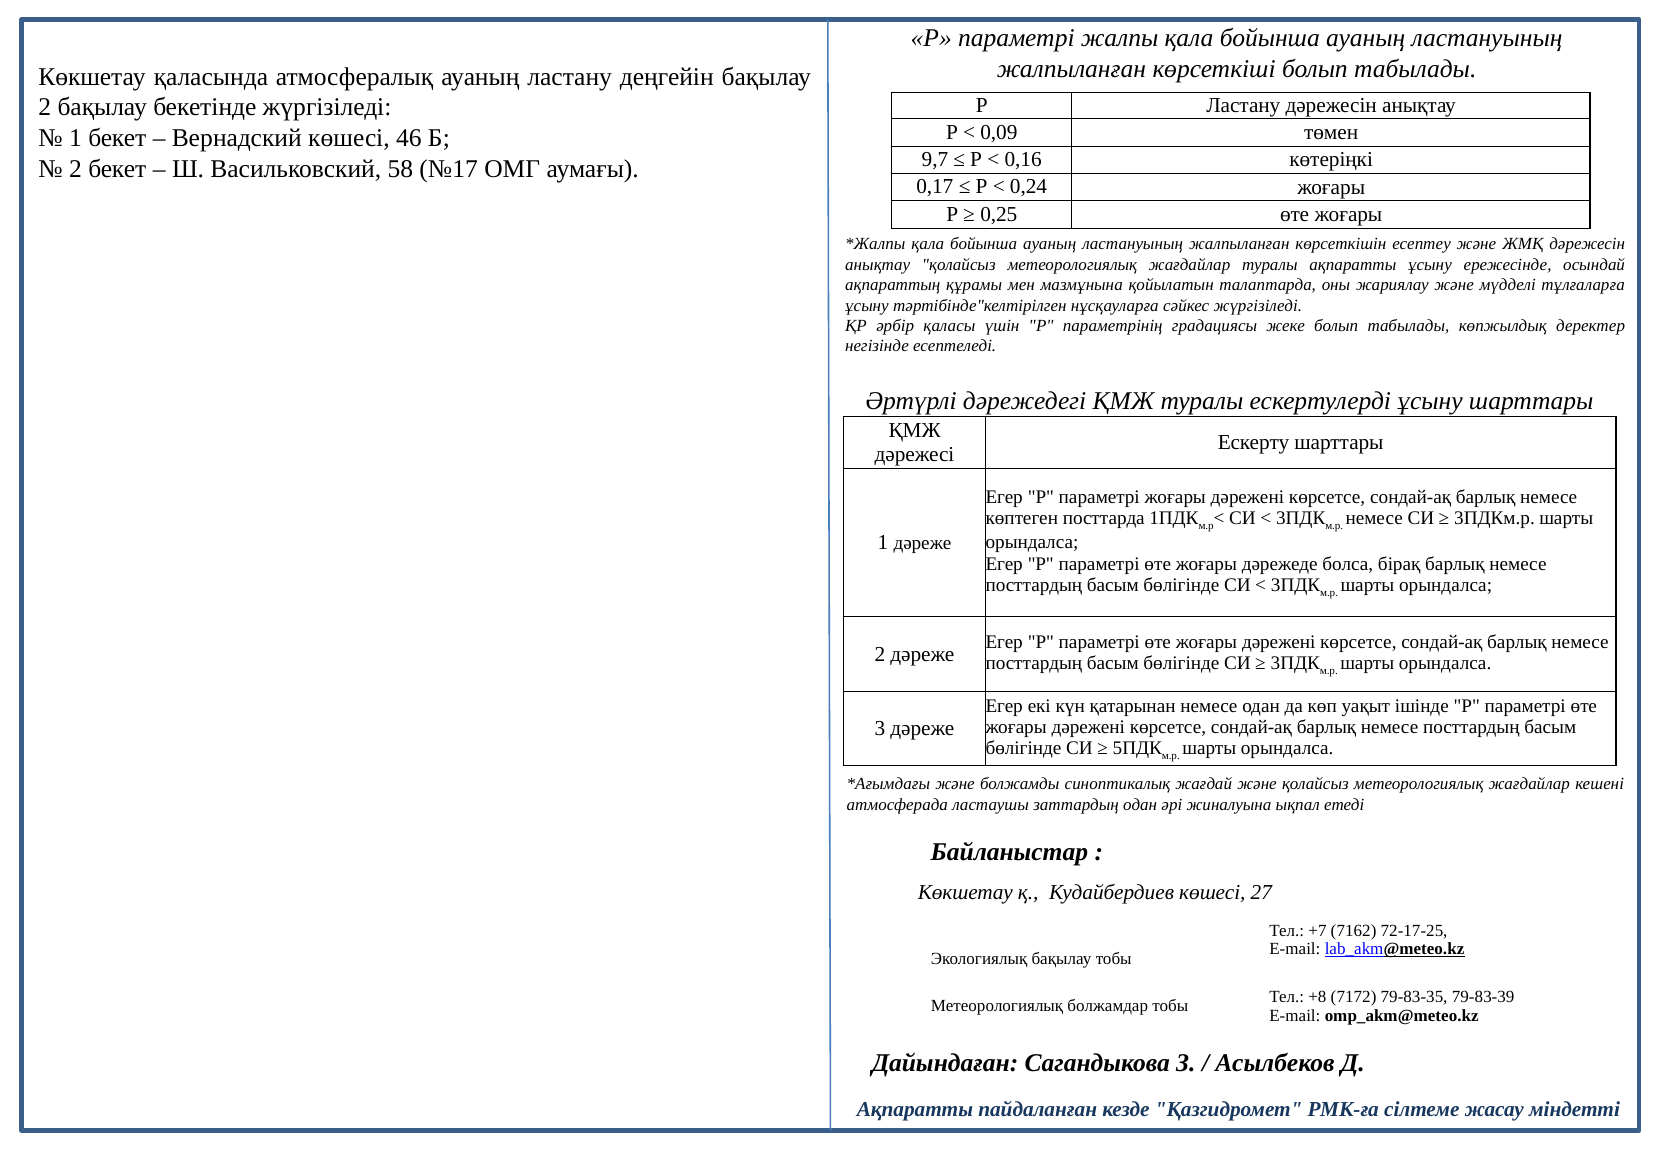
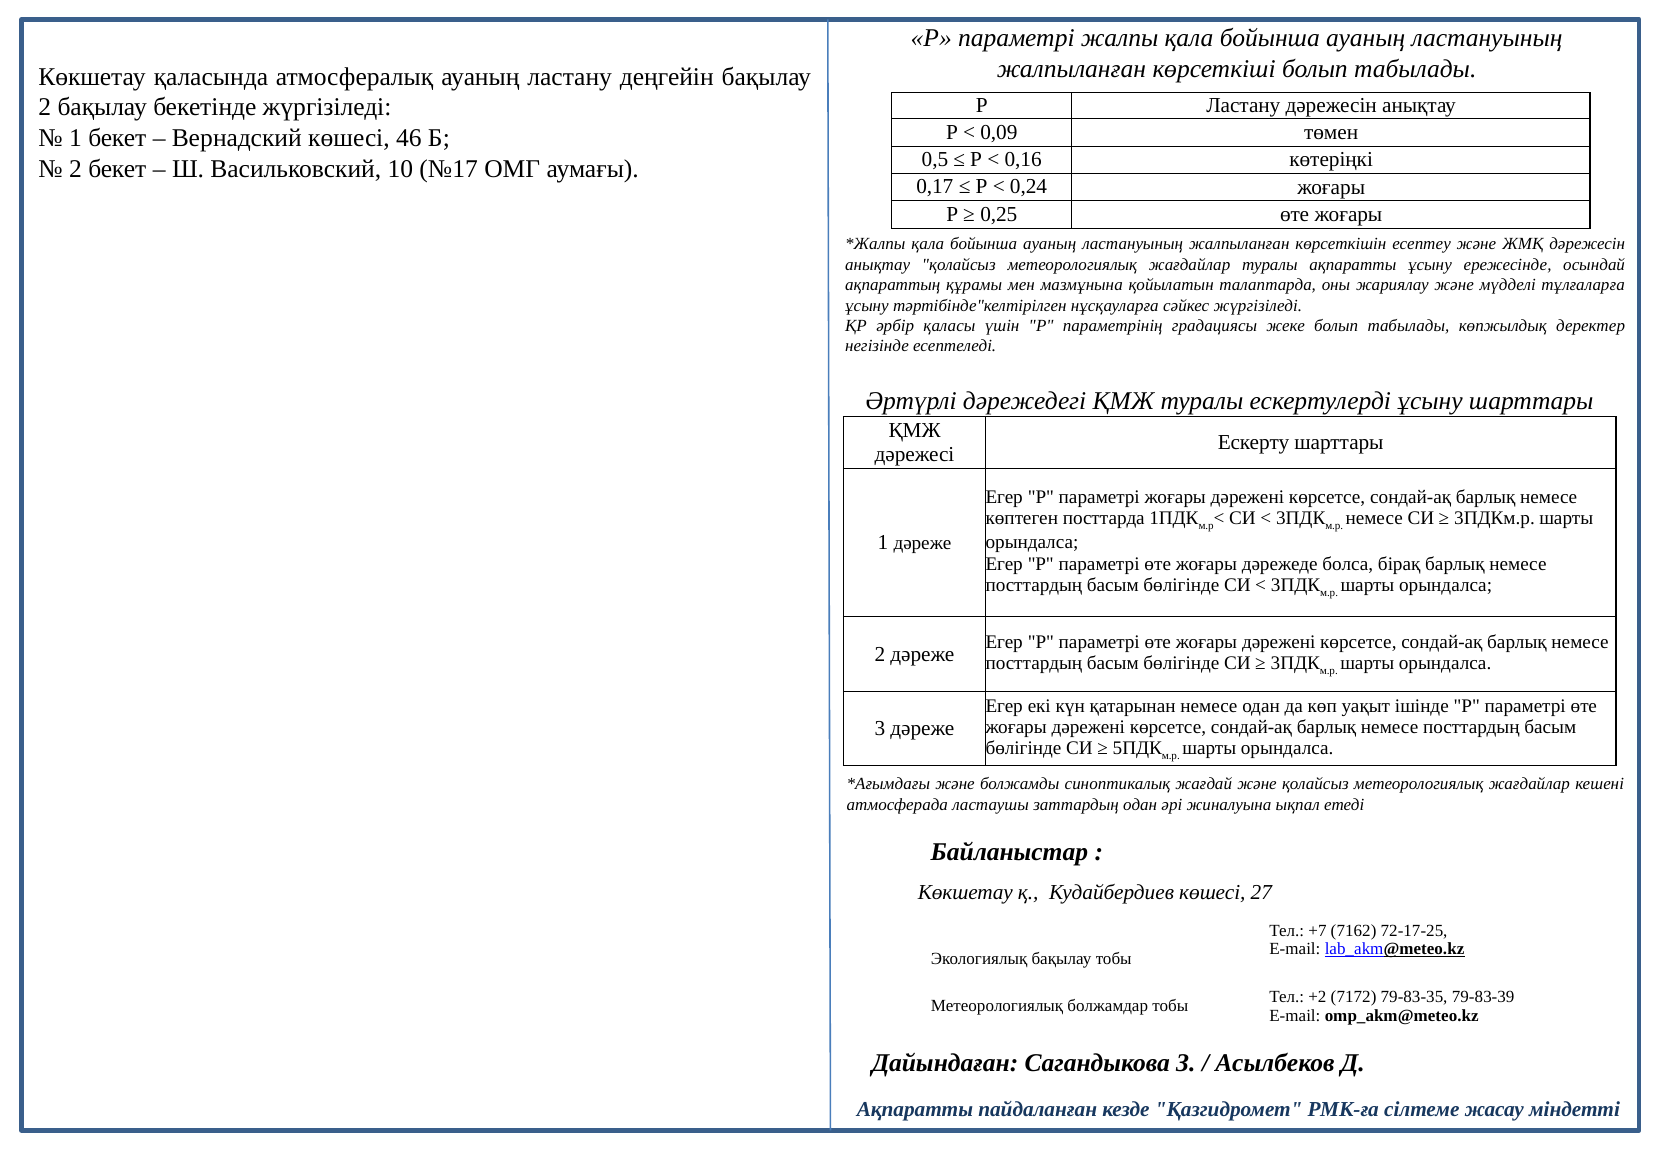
9,7: 9,7 -> 0,5 (935, 160)
58: 58 -> 10 (400, 169)
+8: +8 -> +2 (1317, 997)
